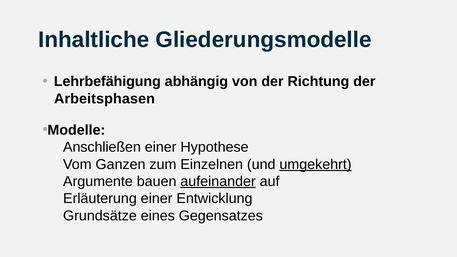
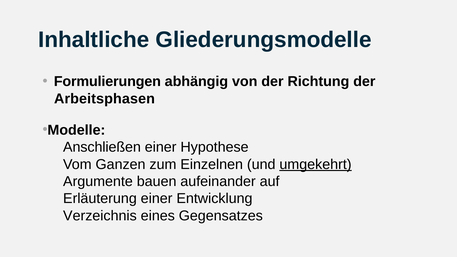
Lehrbefähigung: Lehrbefähigung -> Formulierungen (107, 82)
aufeinander underline: present -> none (218, 181)
Grundsätze: Grundsätze -> Verzeichnis (100, 216)
